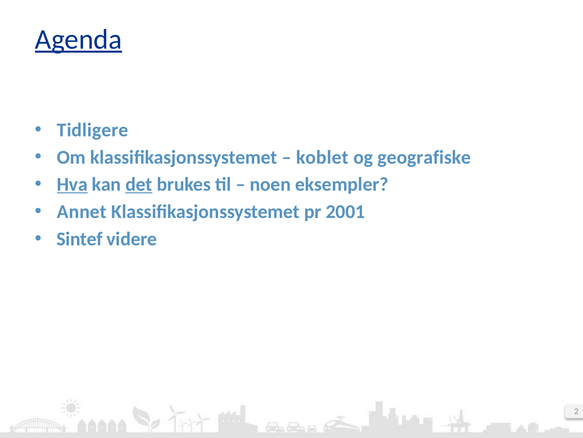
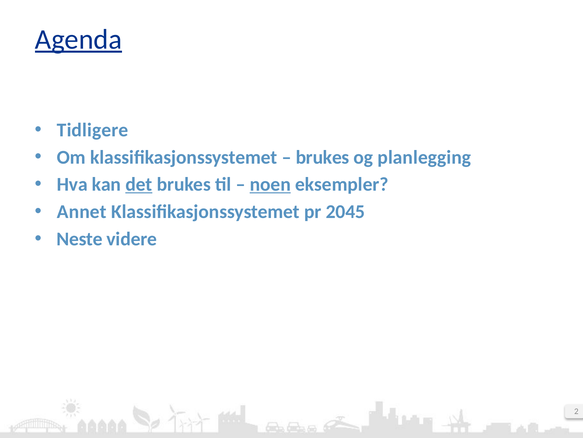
koblet: koblet -> brukes (323, 157)
geografiske: geografiske -> planlegging (424, 157)
Hva underline: present -> none (72, 184)
noen underline: none -> present (270, 184)
2001: 2001 -> 2045 (345, 211)
Sintef: Sintef -> Neste (80, 239)
